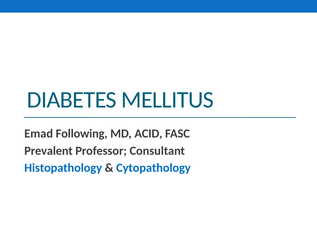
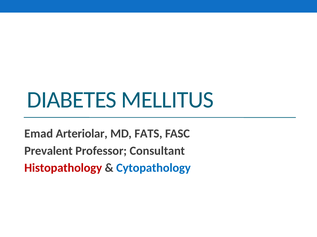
Following: Following -> Arteriolar (82, 134)
ACID: ACID -> FATS (148, 134)
Histopathology colour: blue -> red (63, 168)
